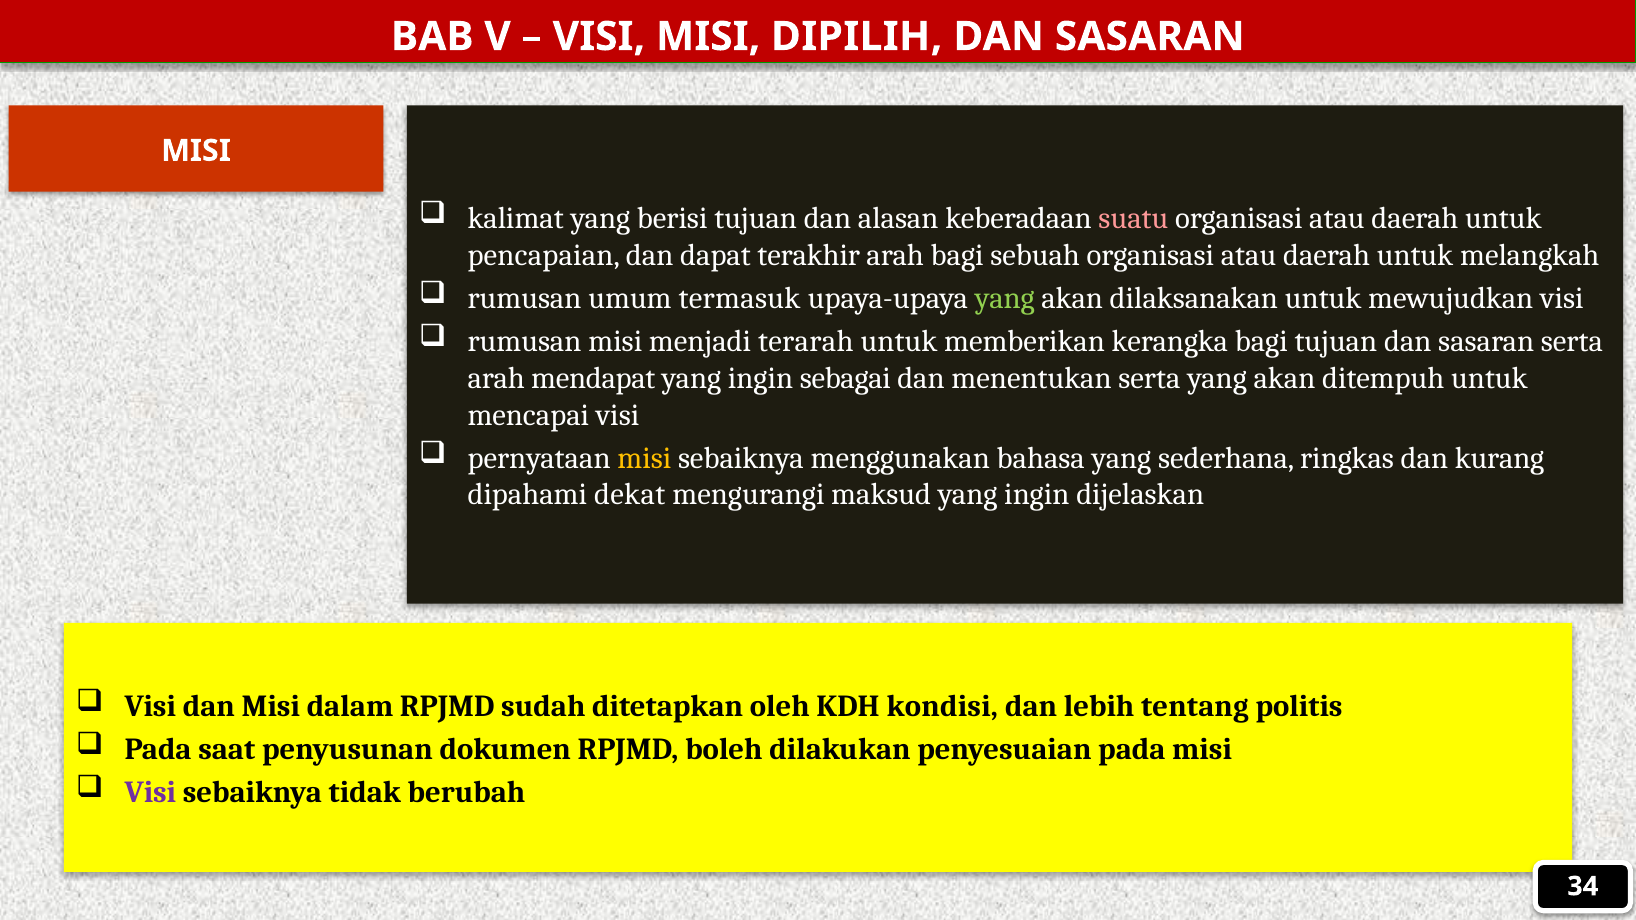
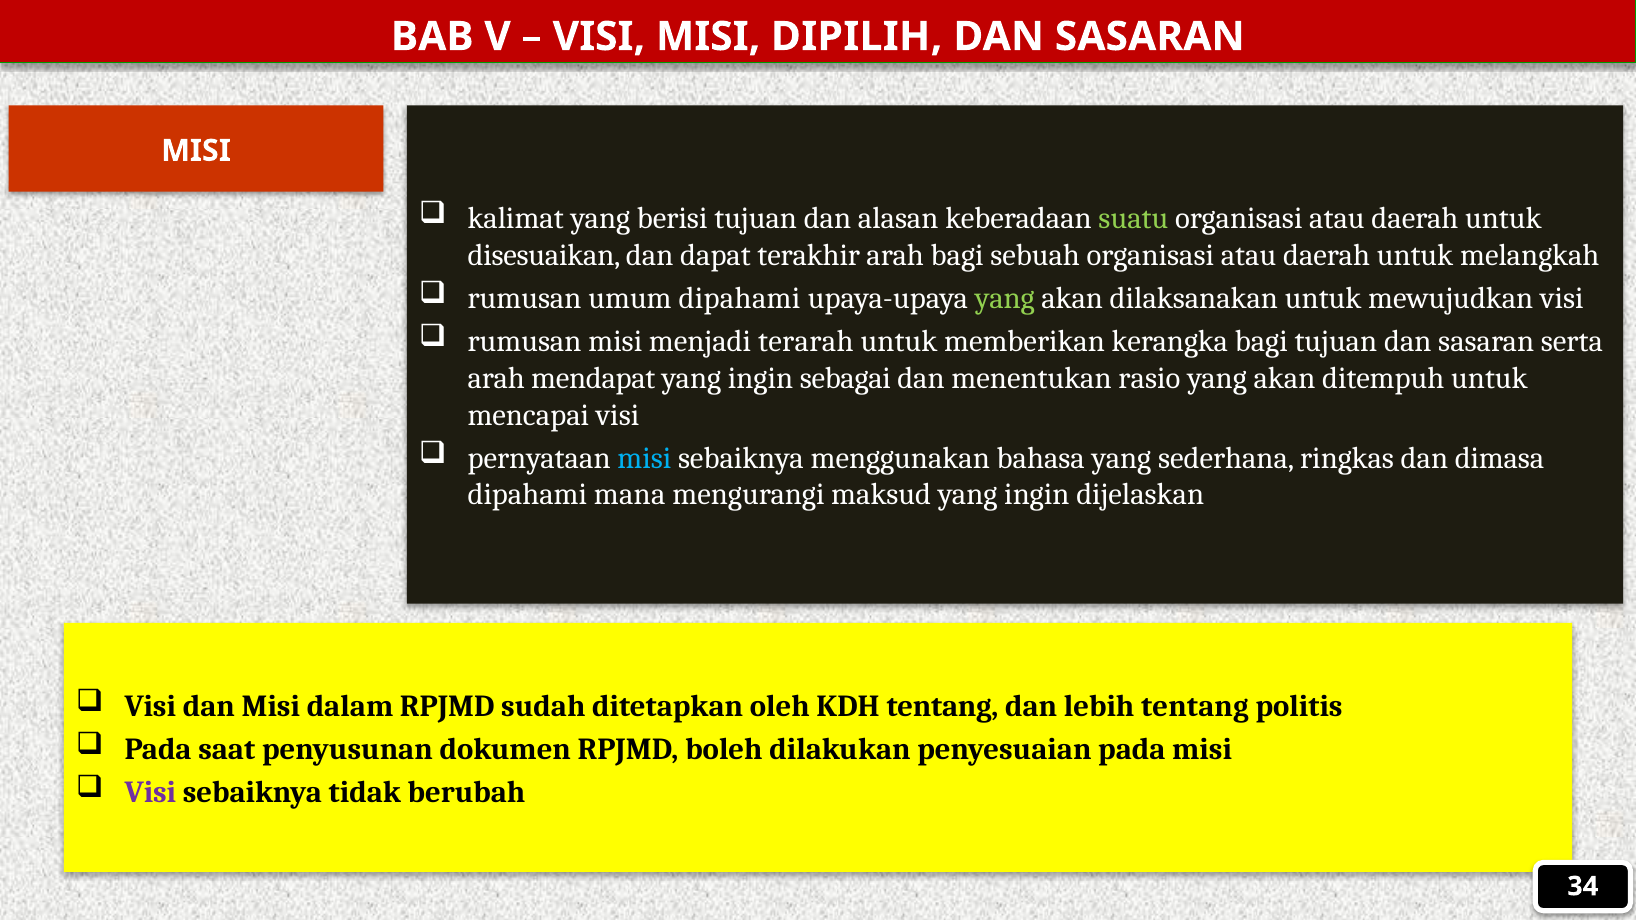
suatu colour: pink -> light green (1133, 219)
pencapaian: pencapaian -> disesuaikan (544, 256)
umum termasuk: termasuk -> dipahami (740, 299)
menentukan serta: serta -> rasio (1149, 378)
misi colour: yellow -> light blue (644, 458)
kurang: kurang -> dimasa (1500, 458)
dekat: dekat -> mana (630, 495)
KDH kondisi: kondisi -> tentang (943, 707)
